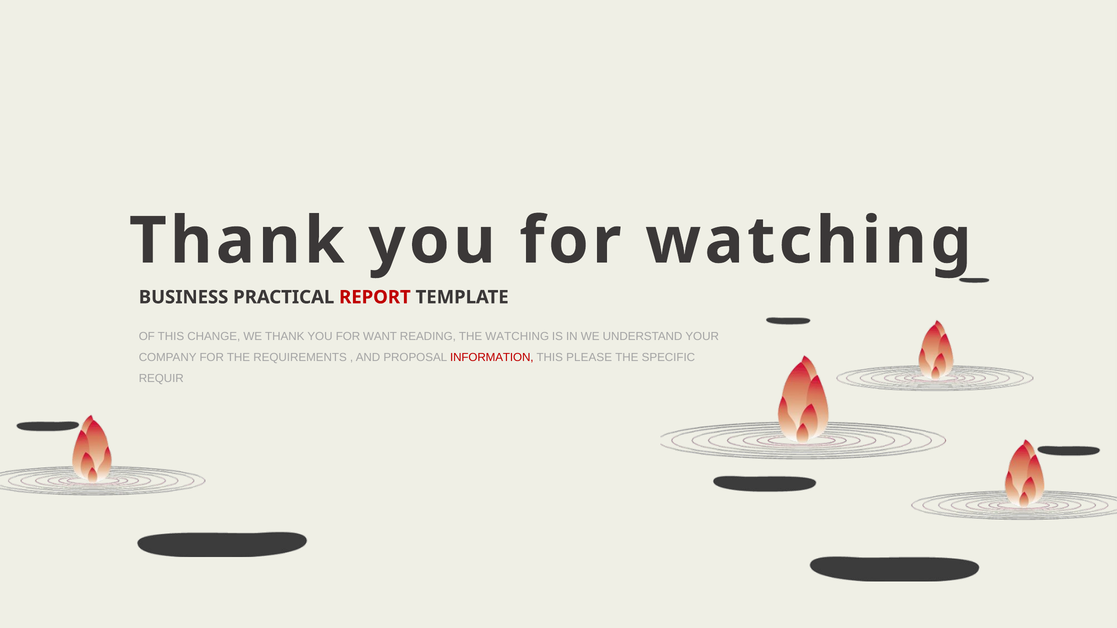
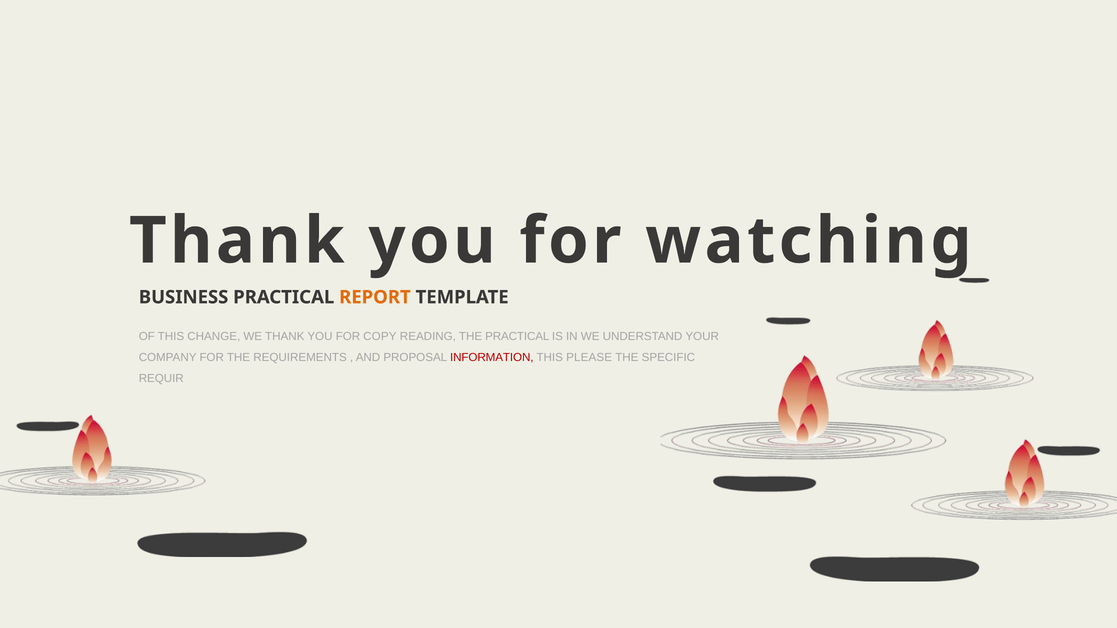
REPORT colour: red -> orange (375, 297)
WANT: WANT -> COPY (380, 337)
THE WATCHING: WATCHING -> PRACTICAL (517, 337)
